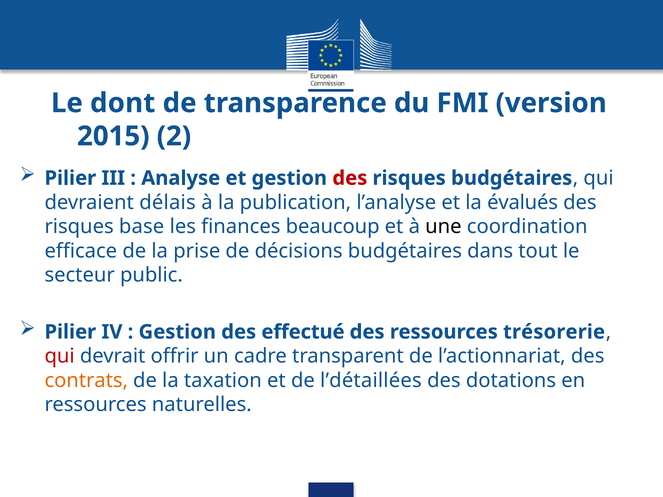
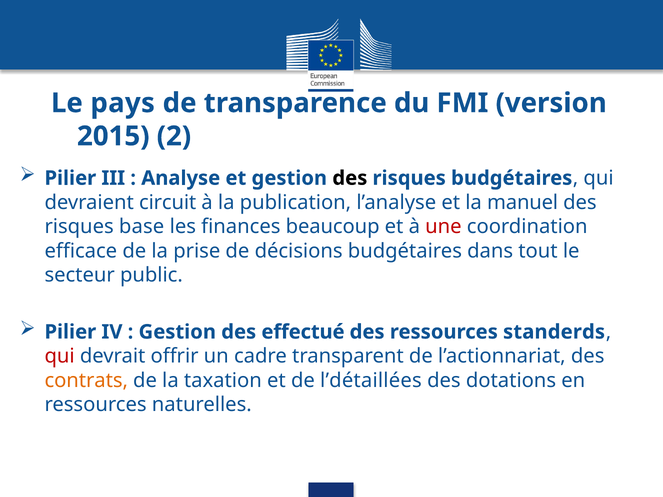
dont: dont -> pays (123, 103)
des colour: red -> black (350, 178)
délais: délais -> circuit (168, 203)
évalués: évalués -> manuel (523, 203)
une colour: black -> red (443, 227)
trésorerie: trésorerie -> standerds (554, 332)
